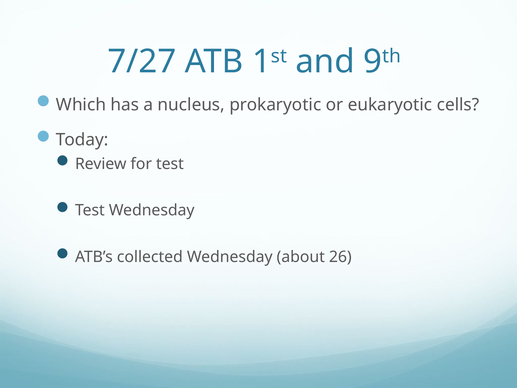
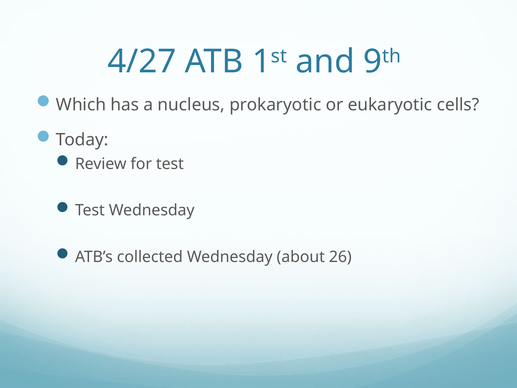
7/27: 7/27 -> 4/27 (142, 62)
